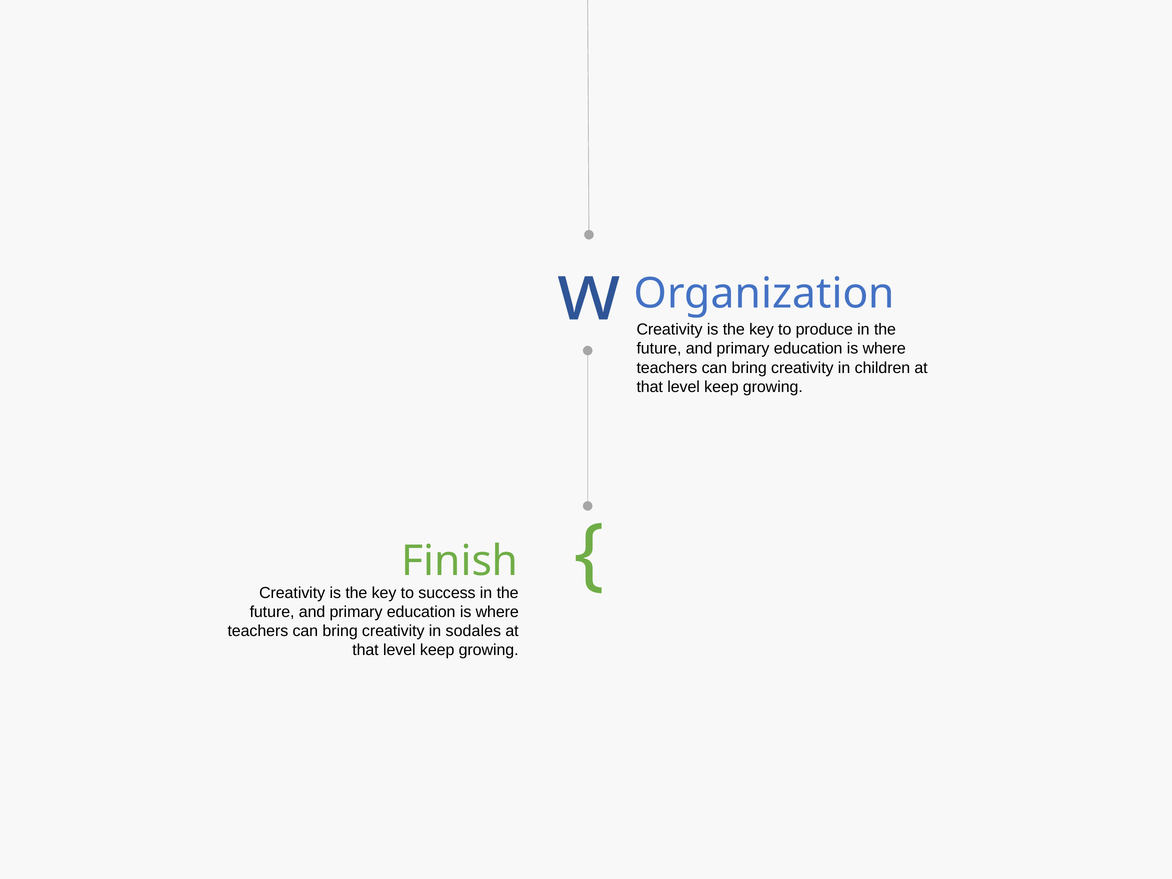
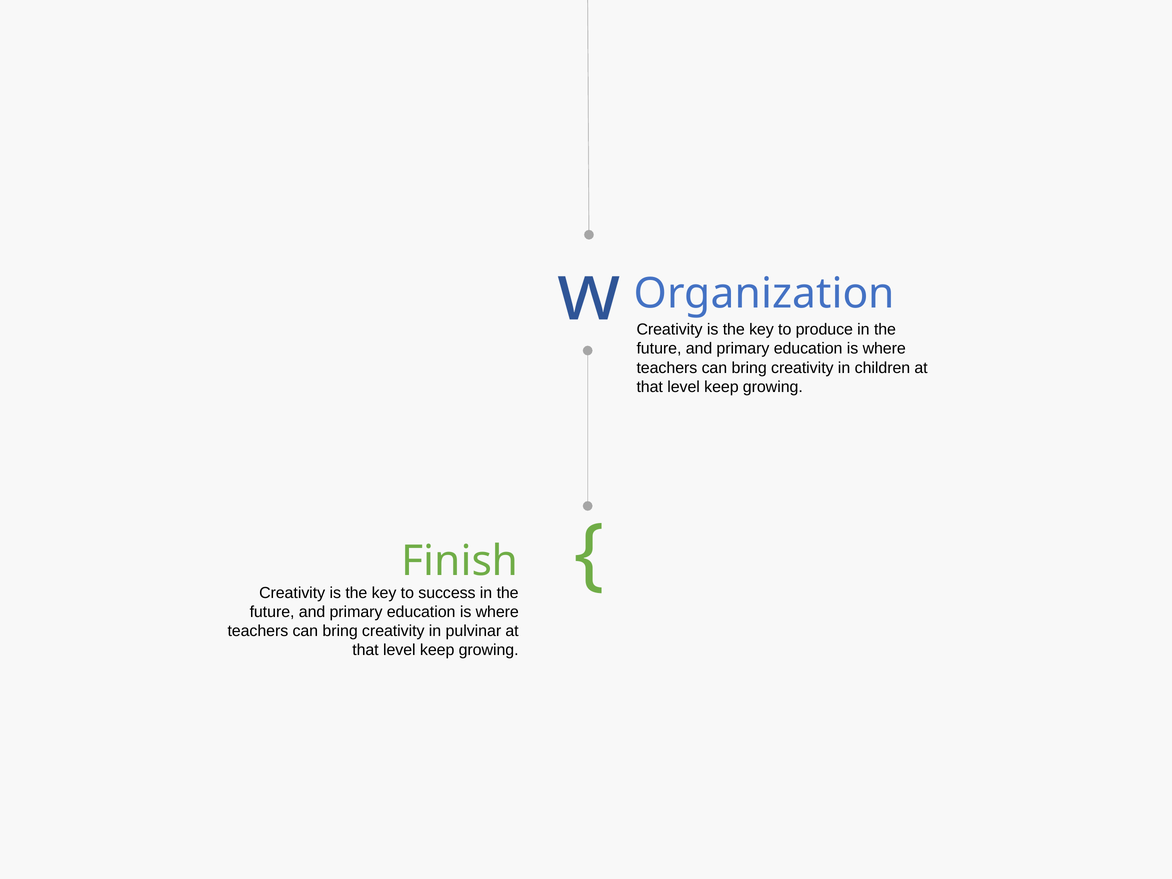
sodales: sodales -> pulvinar (473, 631)
